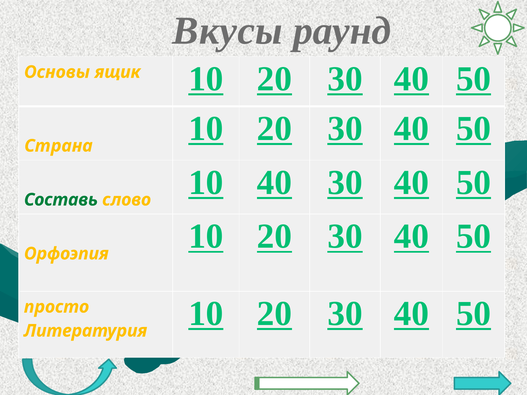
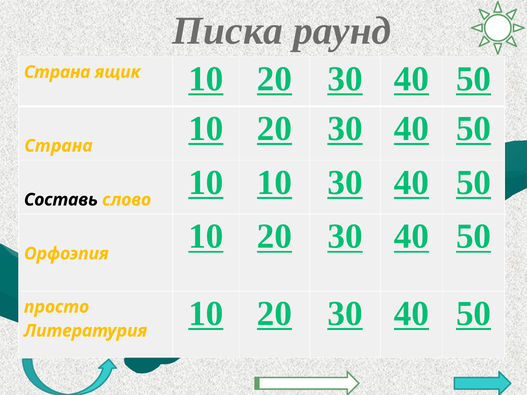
Вкусы: Вкусы -> Писка (228, 31)
Основы: Основы -> Страна (57, 72)
10 40: 40 -> 10 (274, 183)
Составь colour: green -> black (61, 200)
